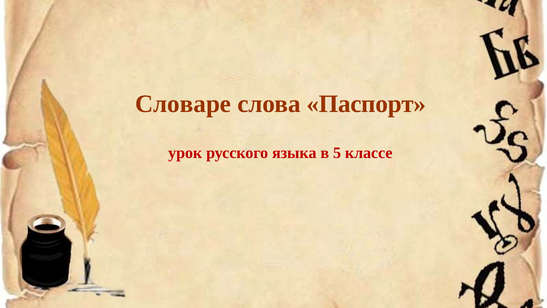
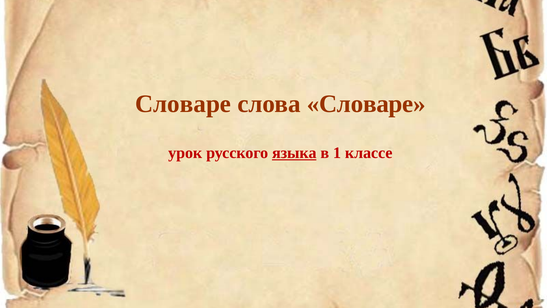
слова Паспорт: Паспорт -> Словаре (366, 104)
языка underline: none -> present (294, 153)
5: 5 -> 1 (337, 153)
